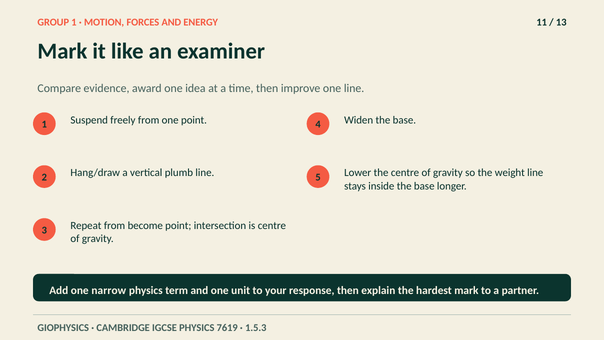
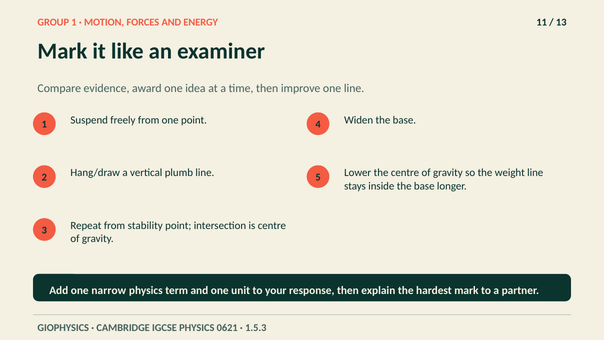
become: become -> stability (145, 226)
7619: 7619 -> 0621 (227, 328)
